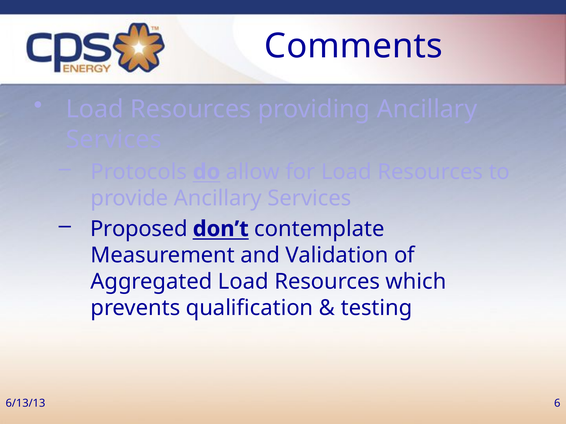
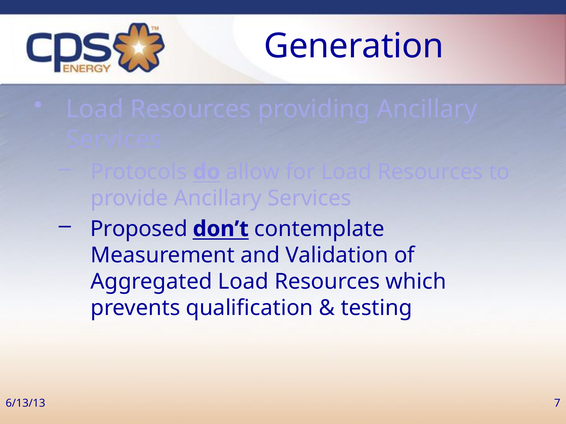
Comments: Comments -> Generation (354, 46)
6: 6 -> 7 (557, 404)
